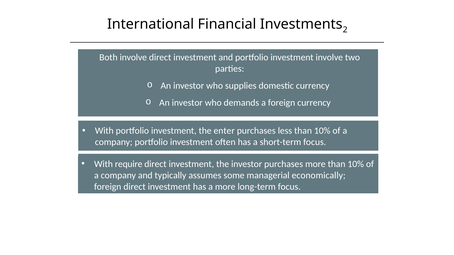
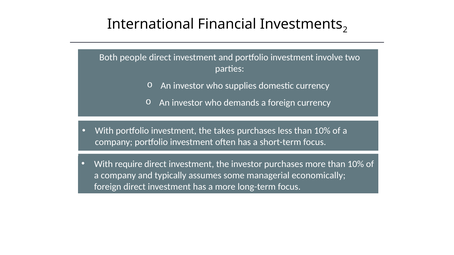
Both involve: involve -> people (133, 57)
enter: enter -> takes (224, 131)
